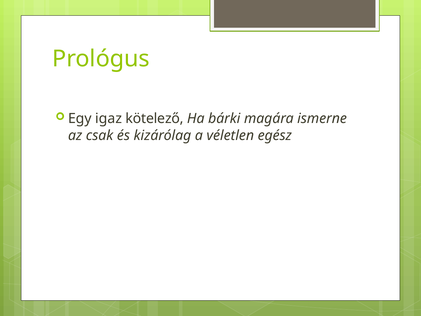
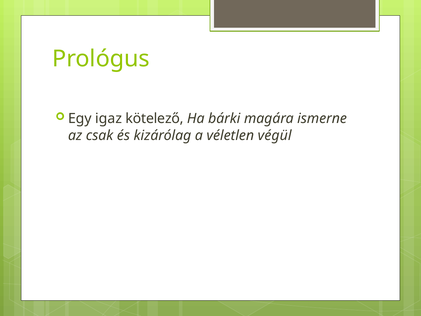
egész: egész -> végül (275, 135)
